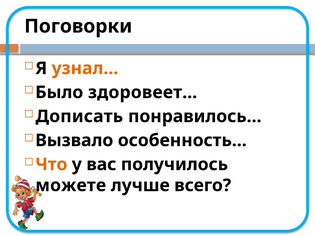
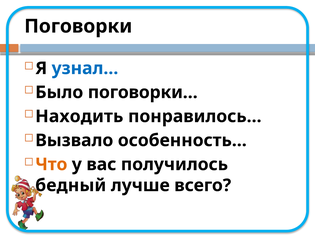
узнал… colour: orange -> blue (85, 68)
здоровеет…: здоровеет… -> поговорки… (143, 92)
Дописать: Дописать -> Находить (79, 116)
можете: можете -> бедный (71, 186)
